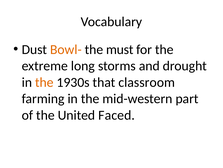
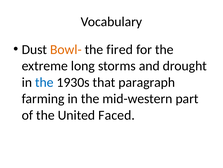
must: must -> fired (120, 49)
the colour: orange -> blue (44, 82)
classroom: classroom -> paragraph (147, 82)
